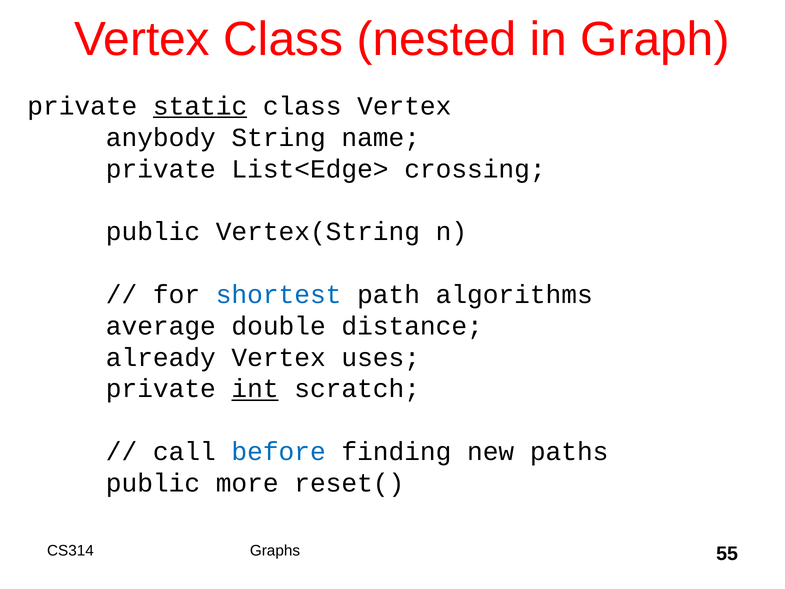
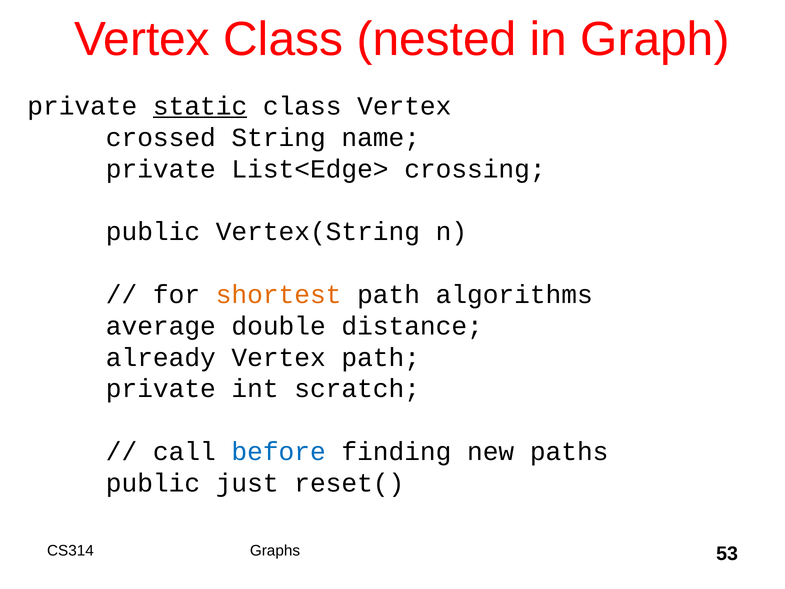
anybody: anybody -> crossed (161, 137)
shortest colour: blue -> orange (279, 294)
Vertex uses: uses -> path (381, 357)
int underline: present -> none (255, 389)
more: more -> just (247, 483)
55: 55 -> 53 (727, 554)
